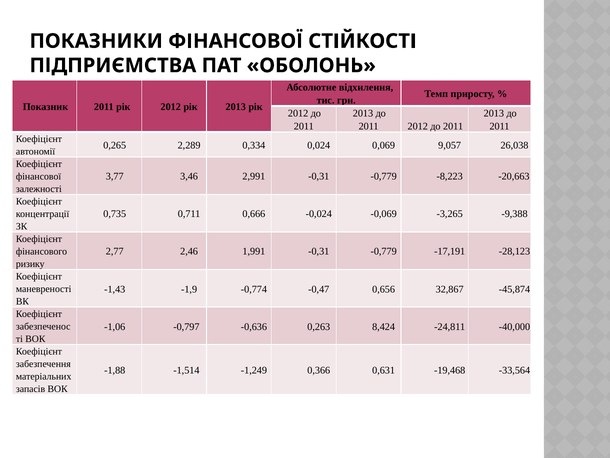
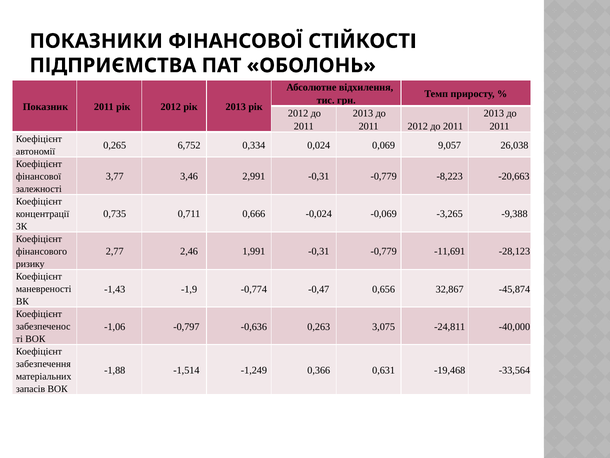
2,289: 2,289 -> 6,752 (189, 145)
-17,191: -17,191 -> -11,691 (450, 251)
8,424: 8,424 -> 3,075 (384, 326)
